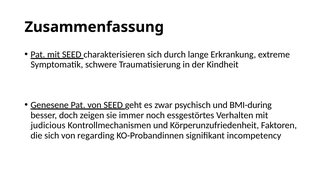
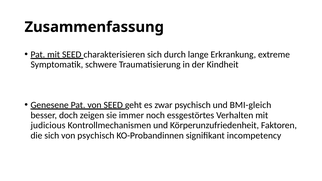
BMI-during: BMI-during -> BMI-gleich (251, 105)
von regarding: regarding -> psychisch (96, 136)
